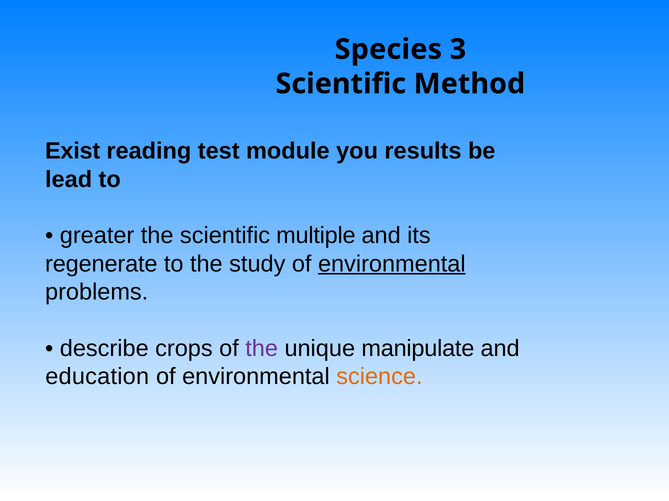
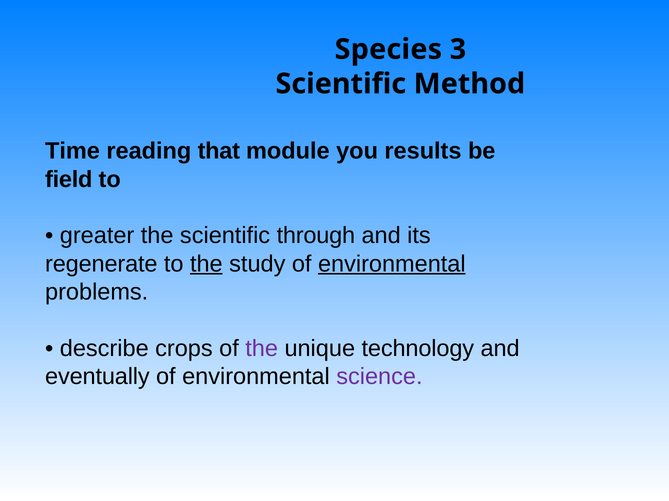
Exist: Exist -> Time (73, 151)
test: test -> that (219, 151)
lead: lead -> field (69, 180)
multiple: multiple -> through (316, 236)
the underline: none -> present (206, 264)
manipulate: manipulate -> technology (418, 349)
education: education -> eventually (97, 377)
science colour: orange -> purple (379, 377)
